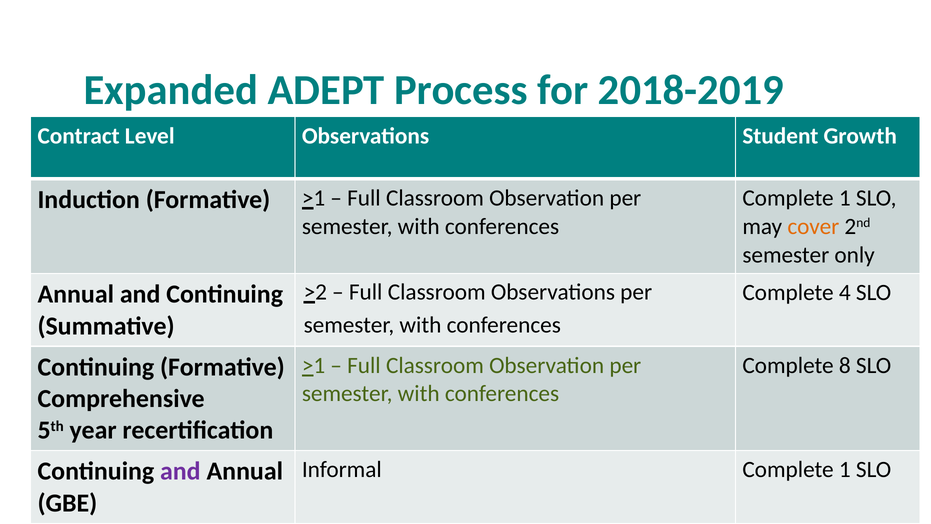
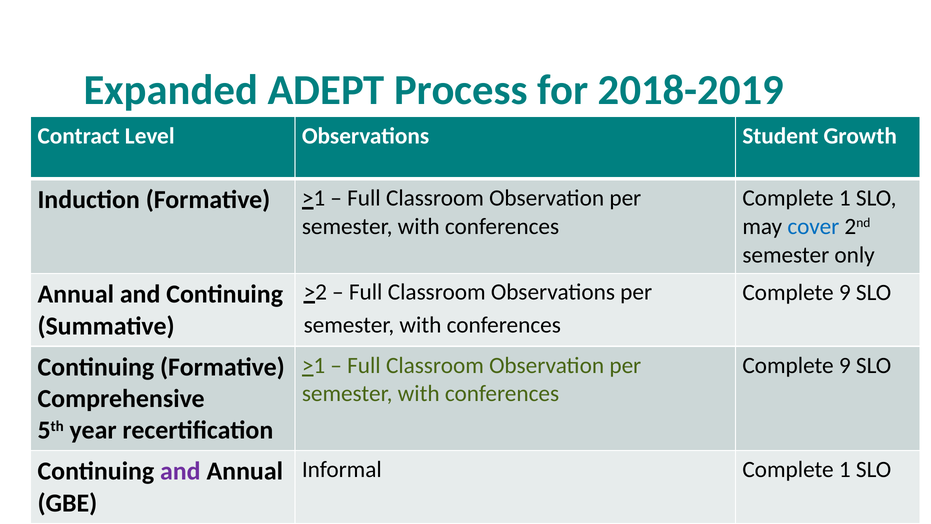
cover colour: orange -> blue (813, 226)
4: 4 -> 9 (845, 292)
8: 8 -> 9 (845, 365)
